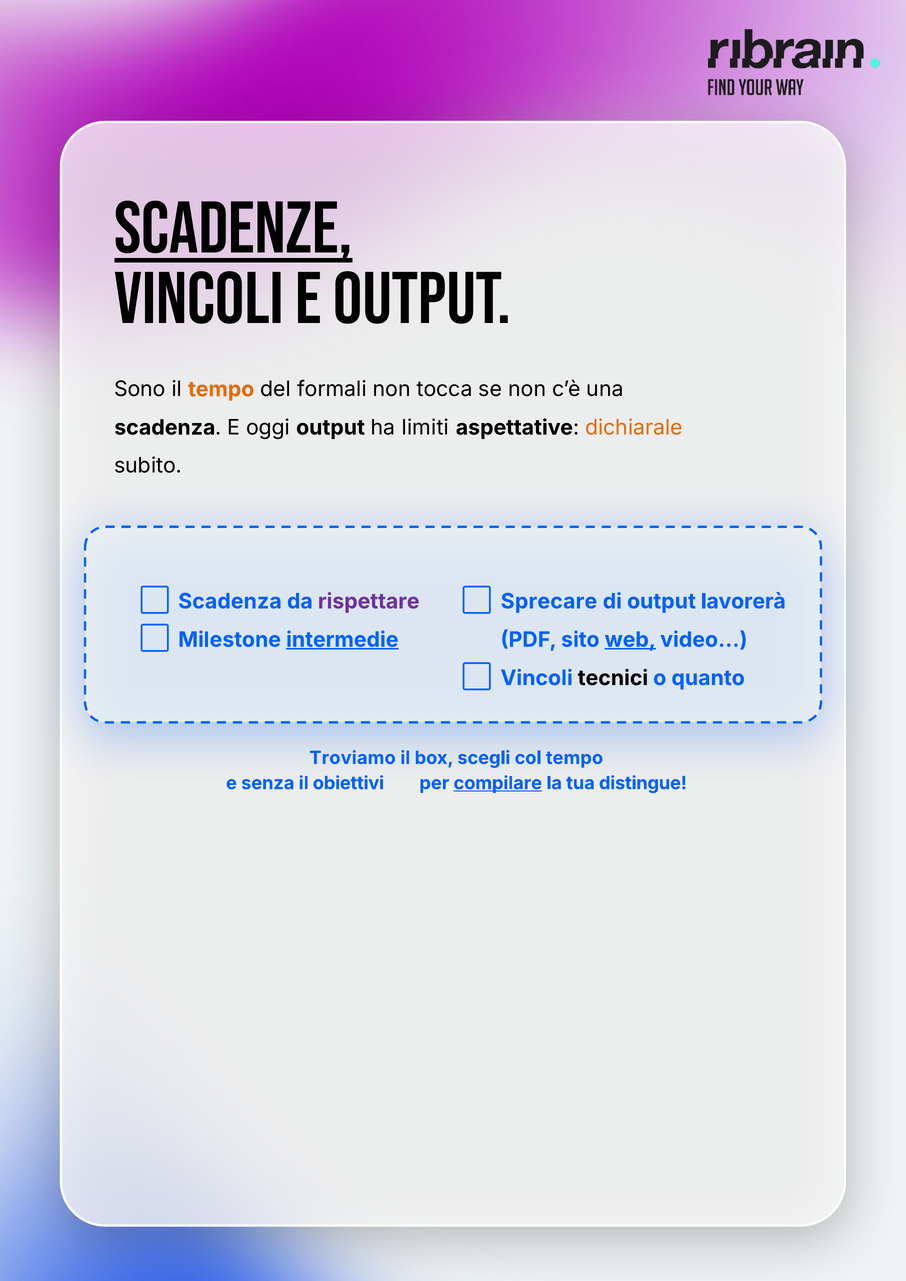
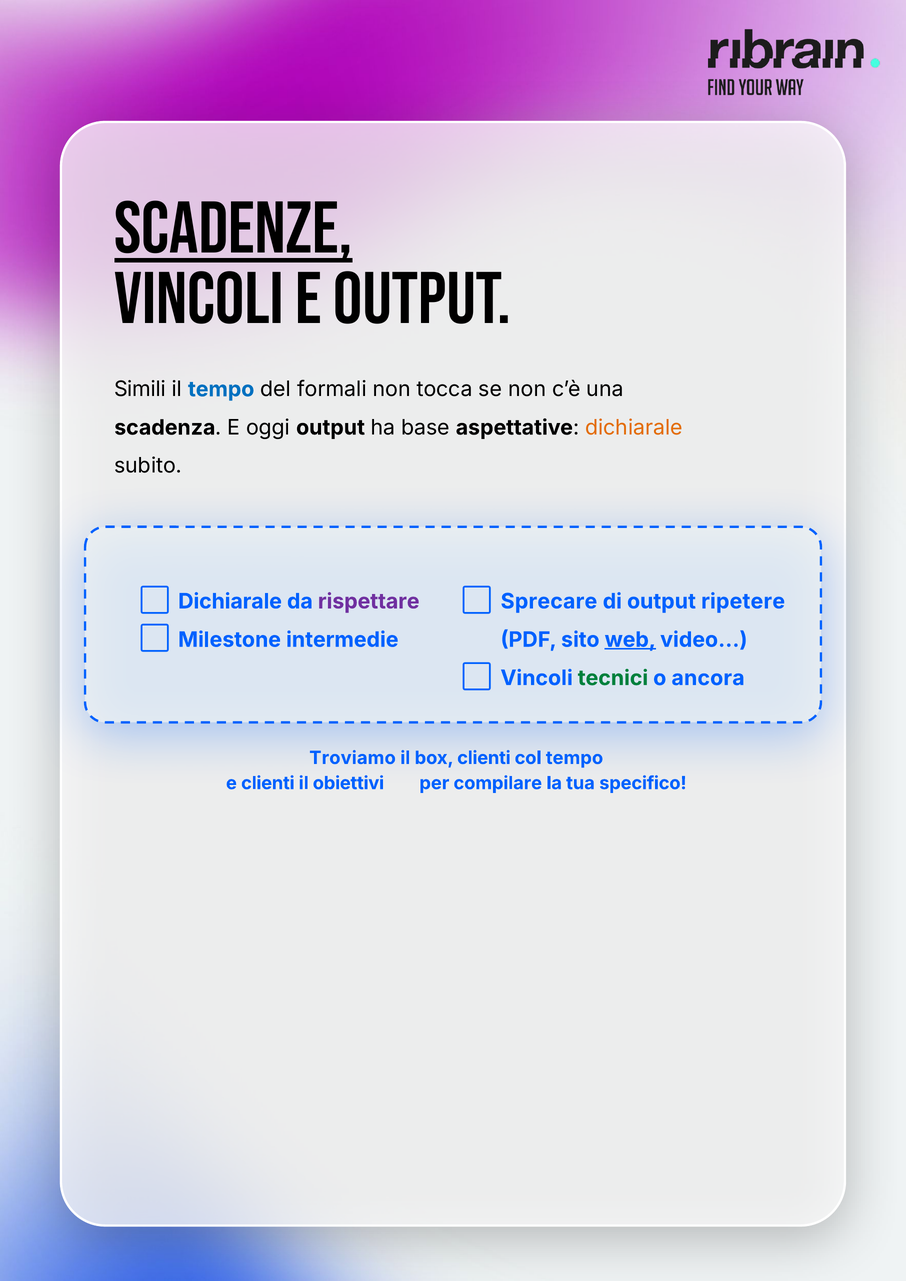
Sono: Sono -> Simili (140, 389)
tempo colour: orange -> blue (221, 389)
limiti: limiti -> base (426, 428)
Scadenza: Scadenza -> Dichiarale (230, 602)
lavorerà: lavorerà -> ripetere (743, 602)
intermedie underline: present -> none (342, 640)
tecnici colour: black -> green (613, 678)
quanto: quanto -> ancora (708, 678)
box scegli: scegli -> clienti (484, 758)
e senza: senza -> clienti (268, 783)
compilare underline: present -> none (498, 783)
distingue: distingue -> specifico (643, 783)
